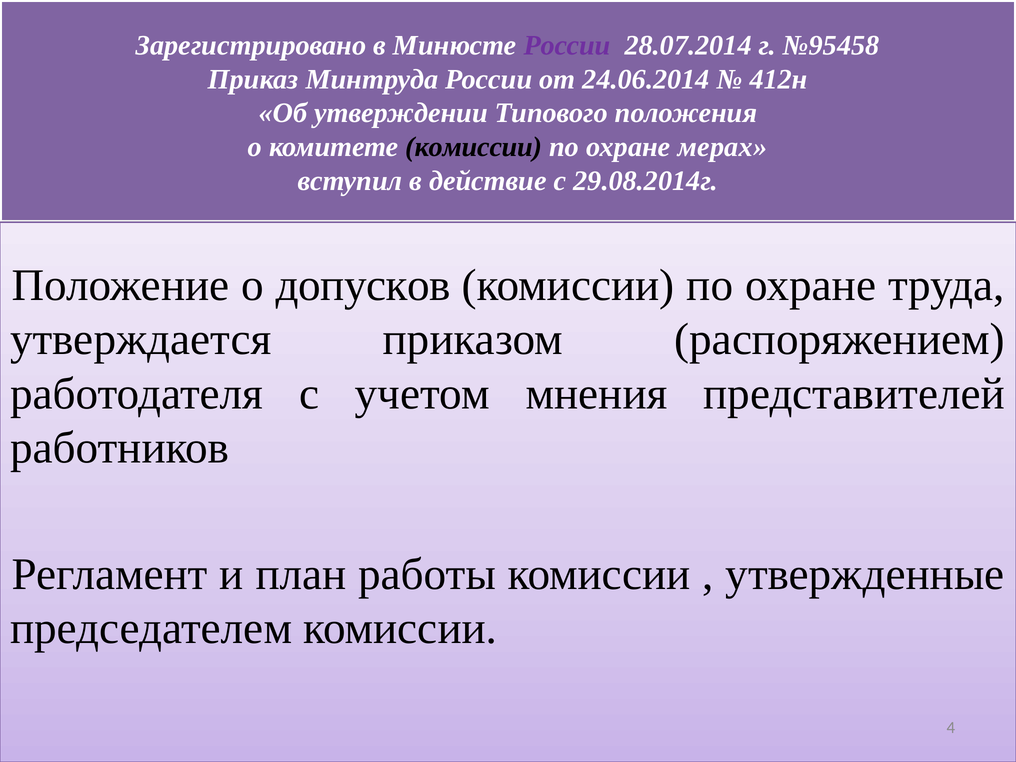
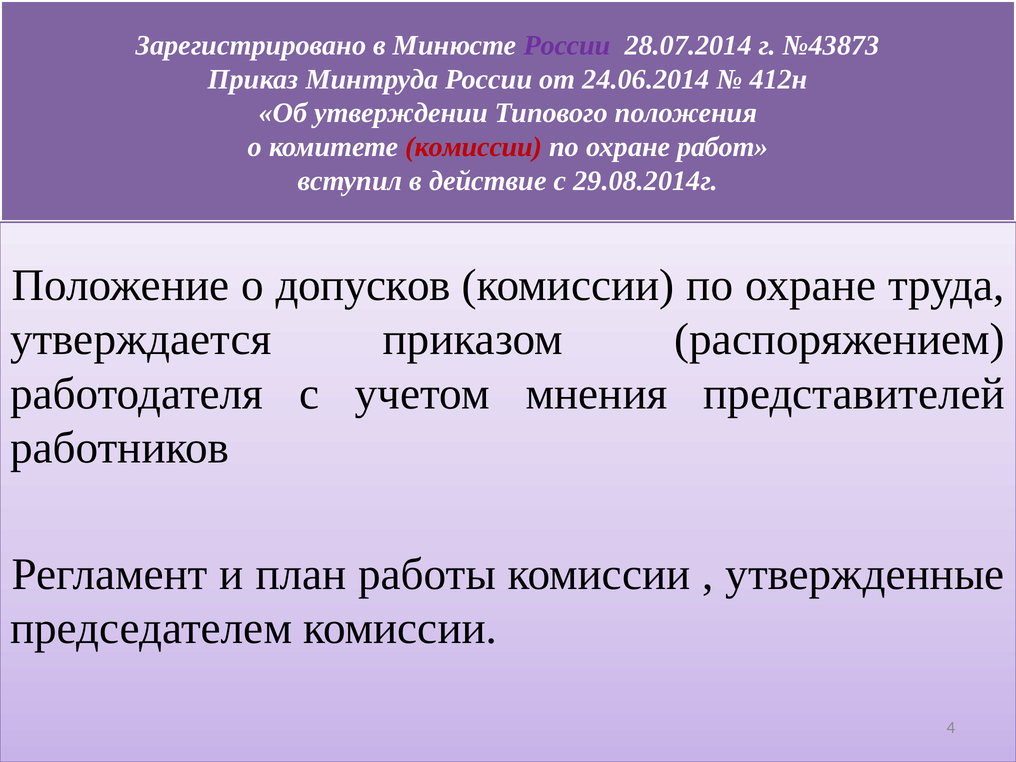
№95458: №95458 -> №43873 (831, 45)
комиссии colour: black -> red (474, 147)
мерах: мерах -> работ (723, 147)
